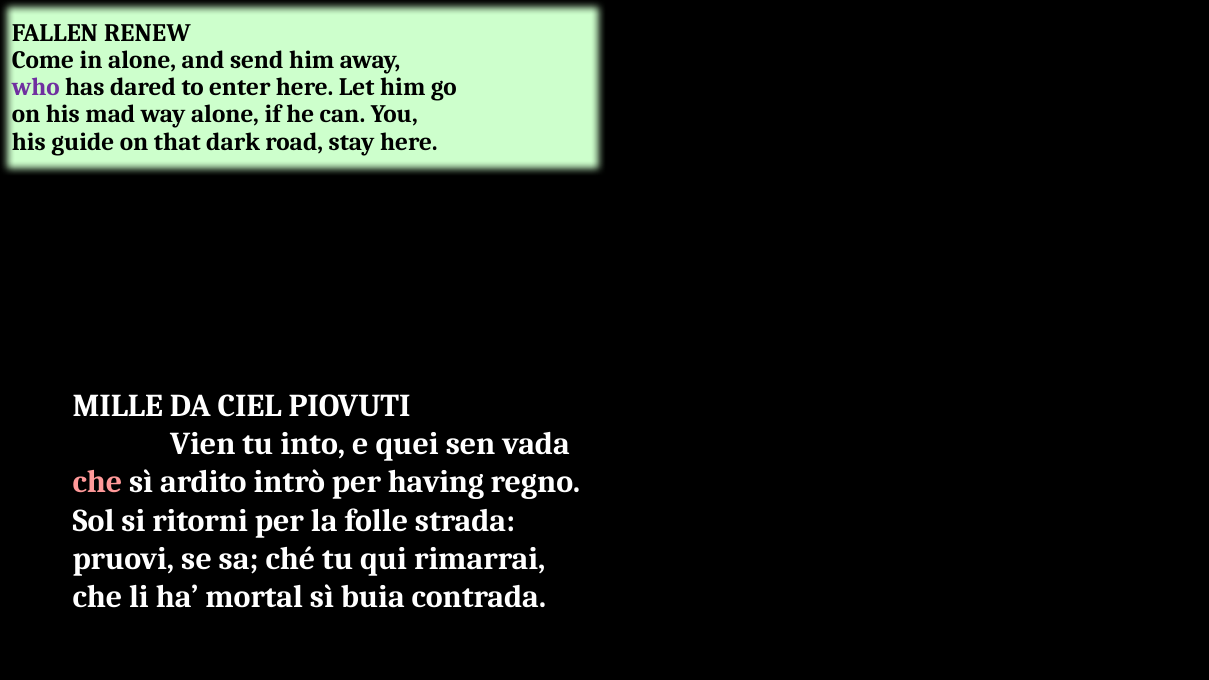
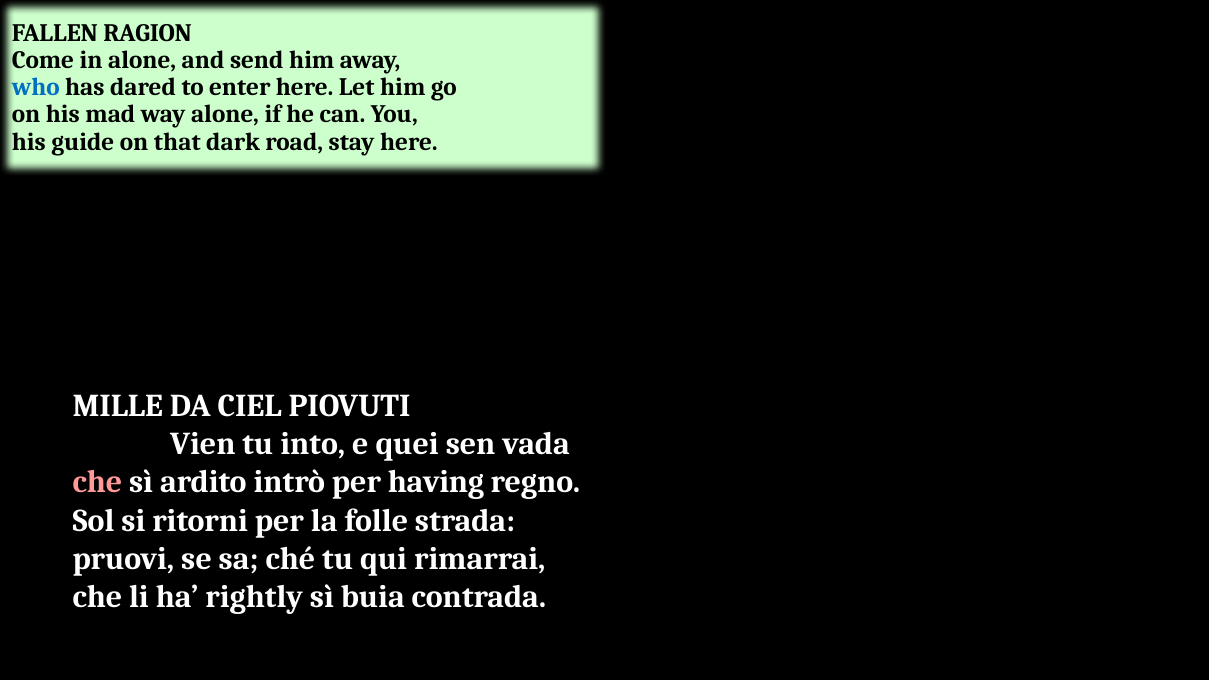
RENEW: RENEW -> RAGION (148, 33)
who colour: purple -> blue (36, 87)
mortal: mortal -> rightly (254, 597)
